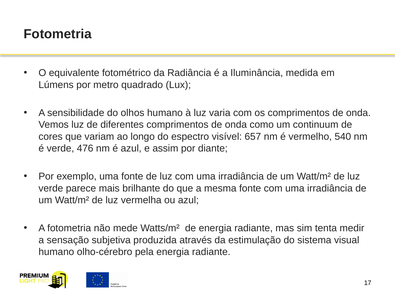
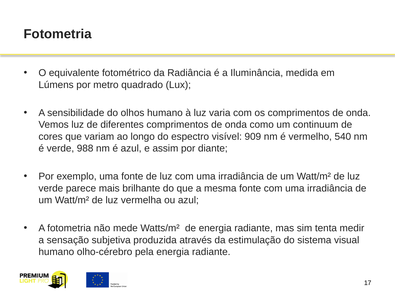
657: 657 -> 909 (253, 137)
476: 476 -> 988 (85, 149)
